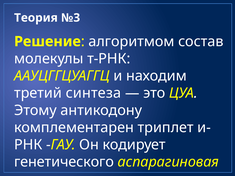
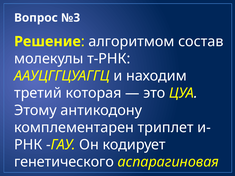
Теория: Теория -> Вопрос (36, 18)
синтеза: синтеза -> которая (93, 93)
